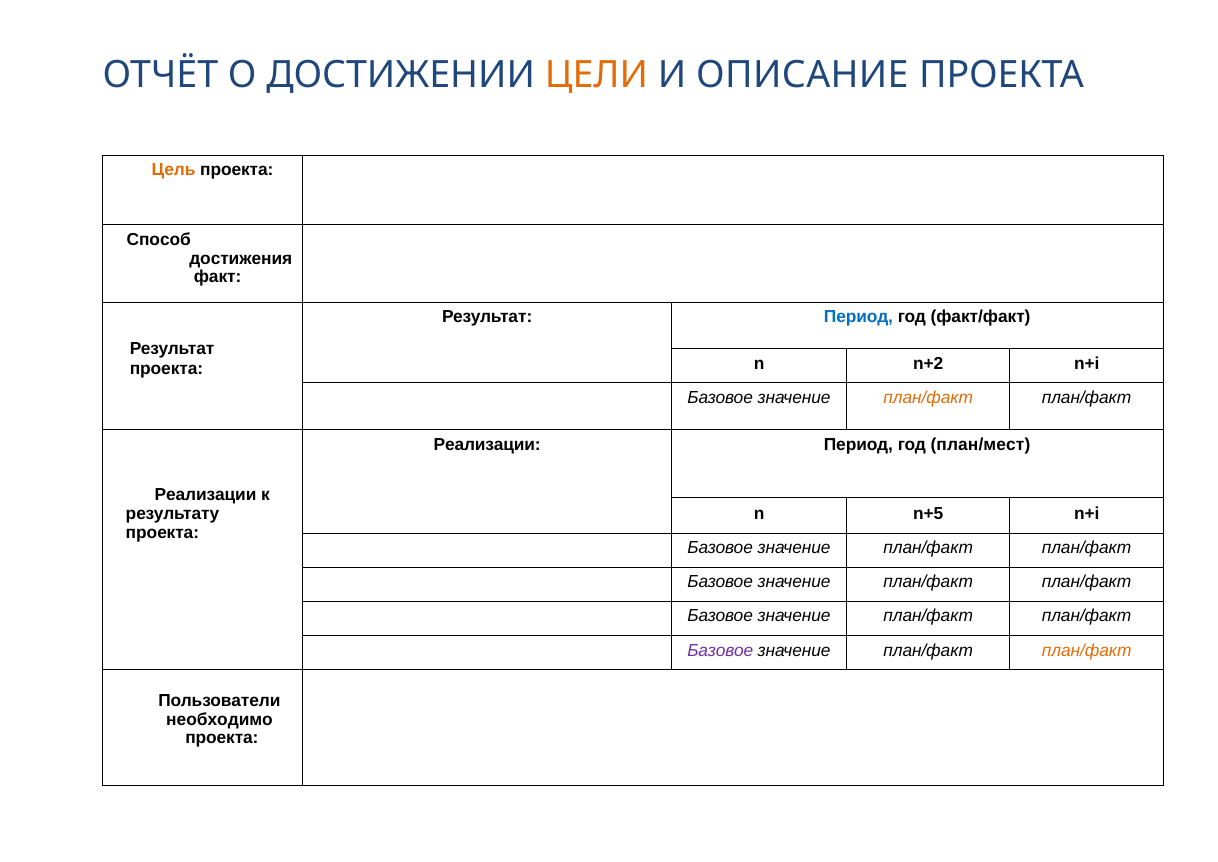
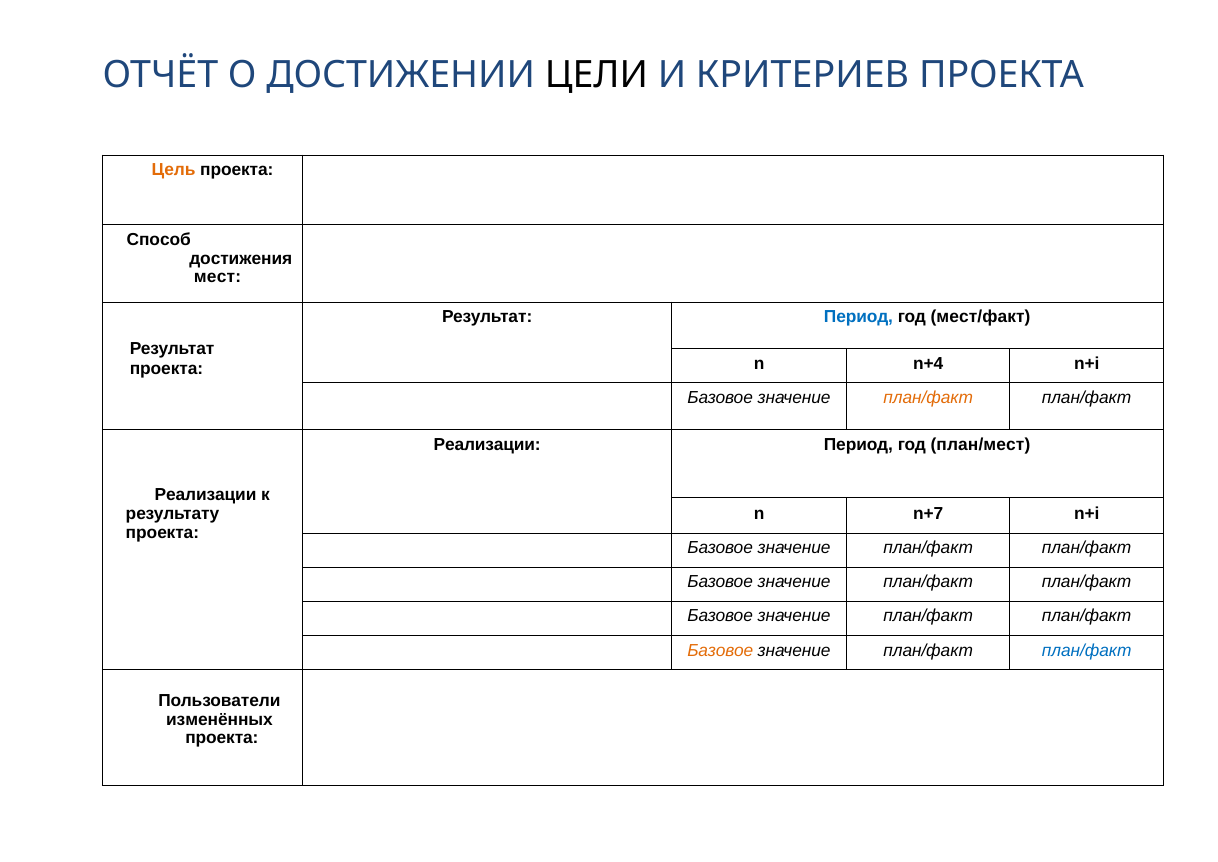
ЦЕЛИ colour: orange -> black (596, 75)
ОПИСАНИЕ: ОПИСАНИЕ -> КРИТЕРИЕВ (803, 75)
факт: факт -> мест (218, 277)
факт/факт: факт/факт -> мест/факт (980, 317)
n+2: n+2 -> n+4 (928, 363)
n+5: n+5 -> n+7 (928, 514)
Базовое colour: purple -> orange (720, 650)
план/факт colour: orange -> blue (1087, 650)
необходимо: необходимо -> изменённых (220, 719)
